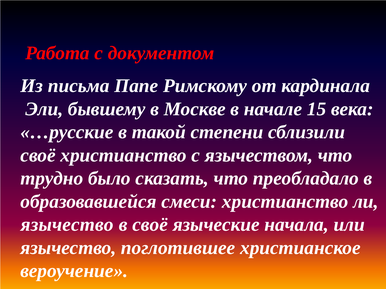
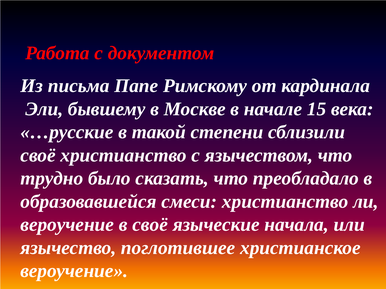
язычество: язычество -> вероучение (67, 225)
